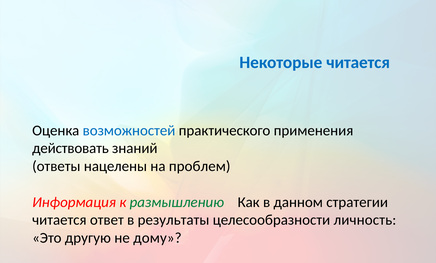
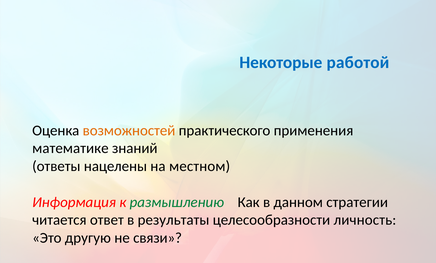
Некоторые читается: читается -> работой (358, 62)
возможностей colour: blue -> orange (129, 130)
действовать: действовать -> математике (70, 148)
проблем: проблем -> местном (200, 166)
дому: дому -> связи (158, 238)
